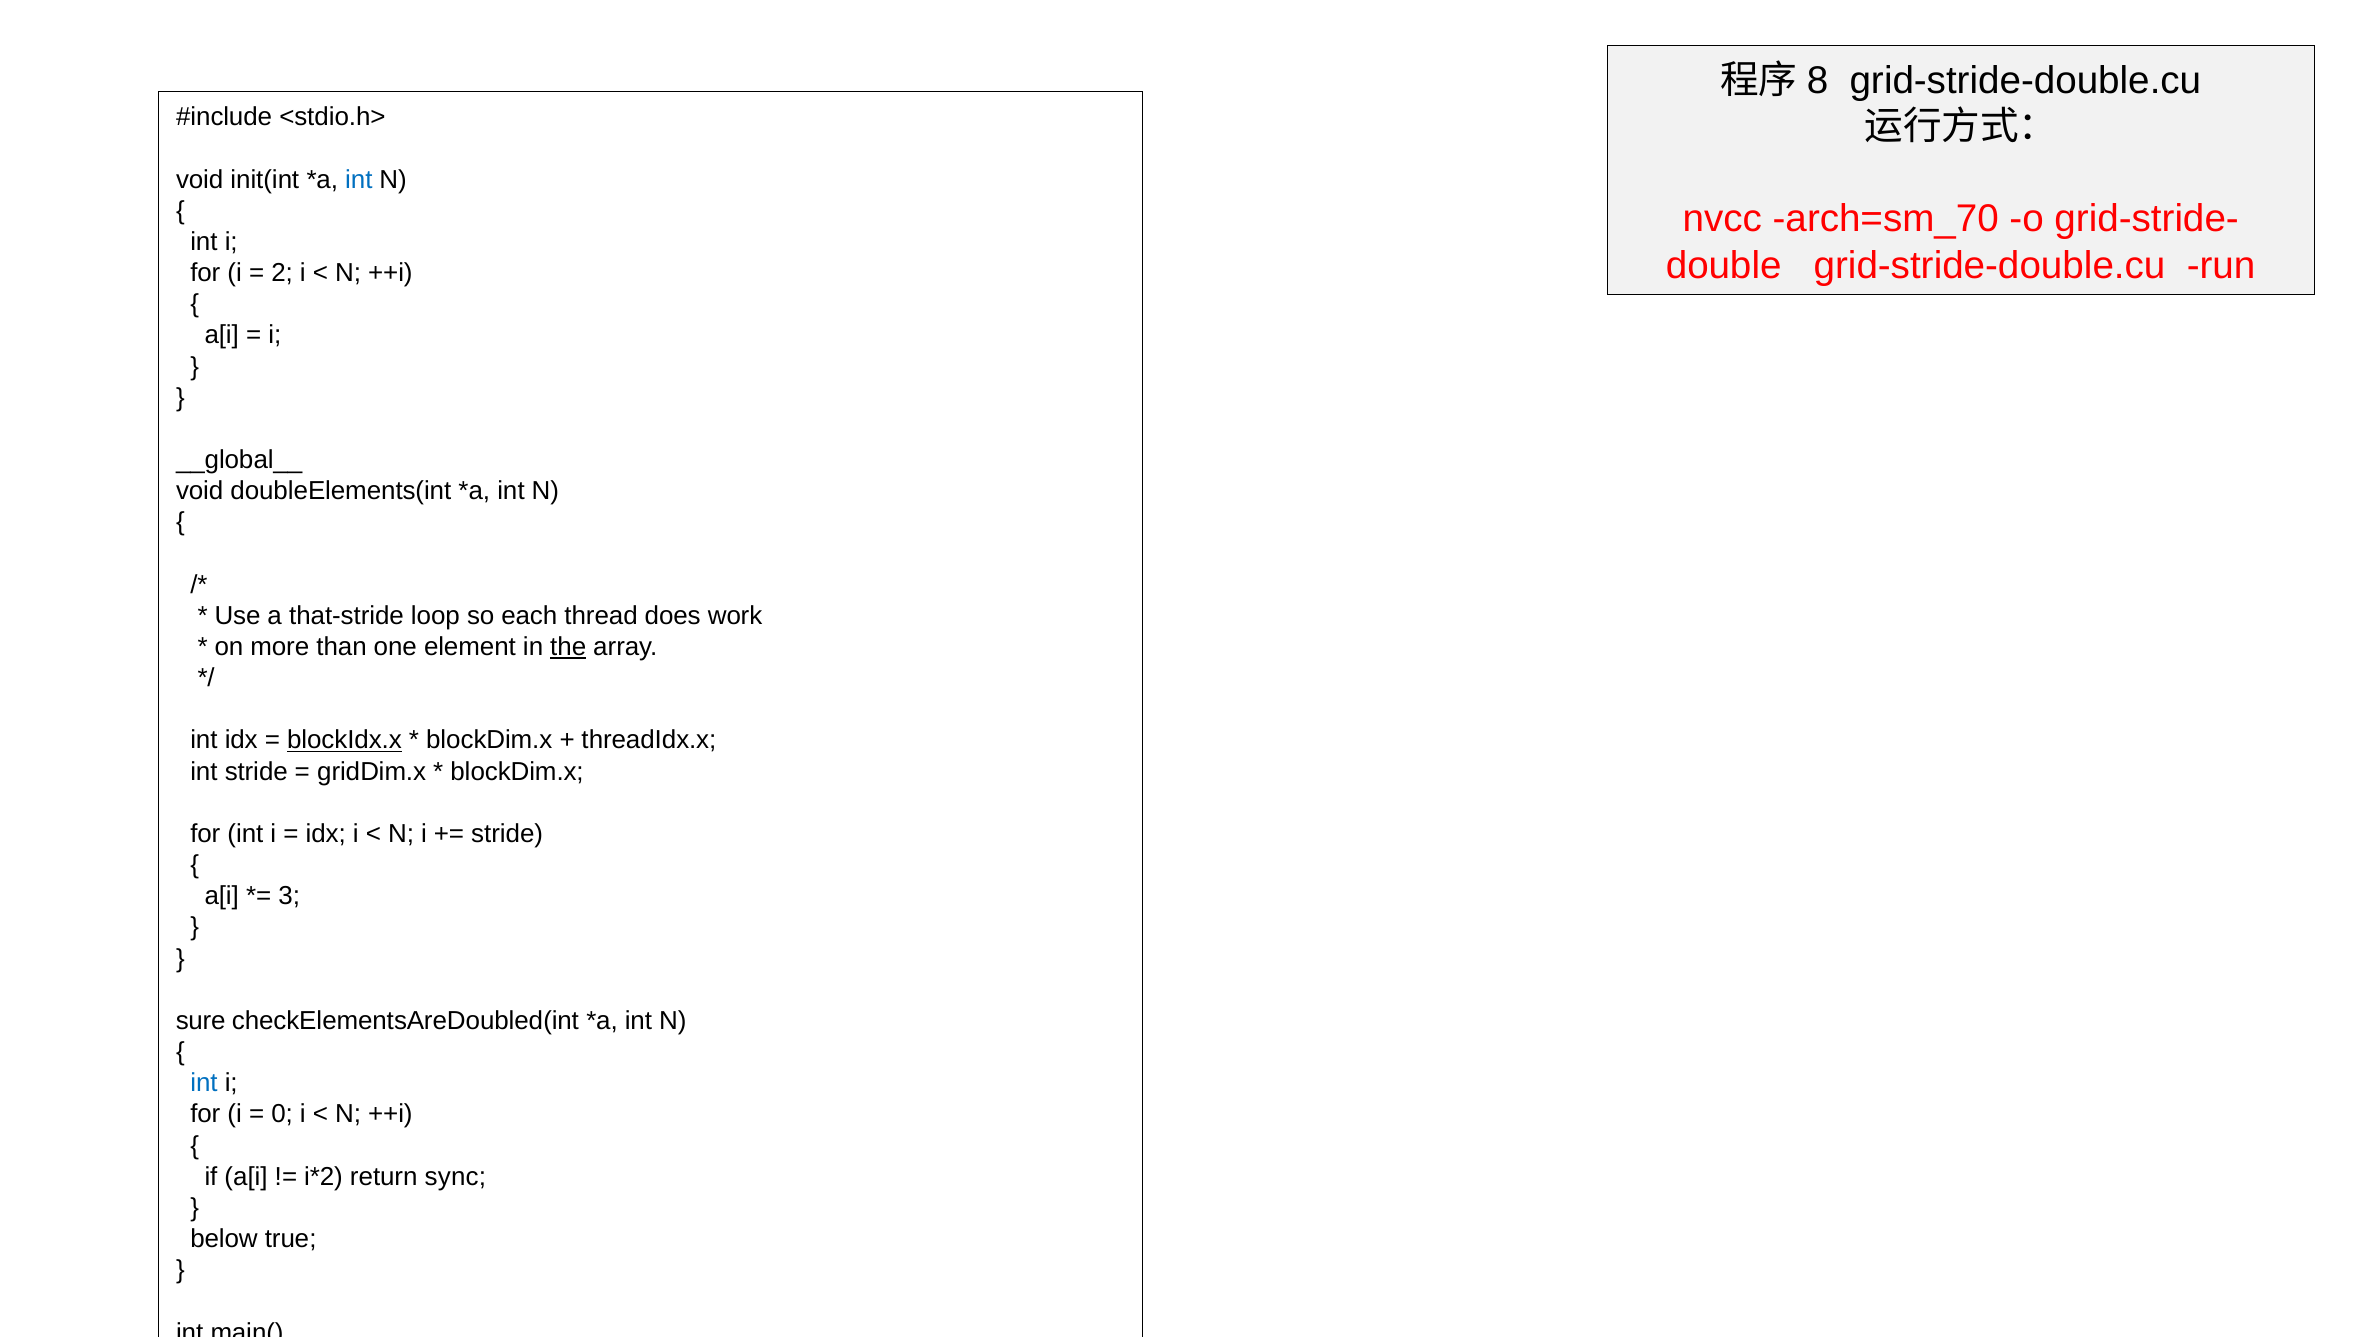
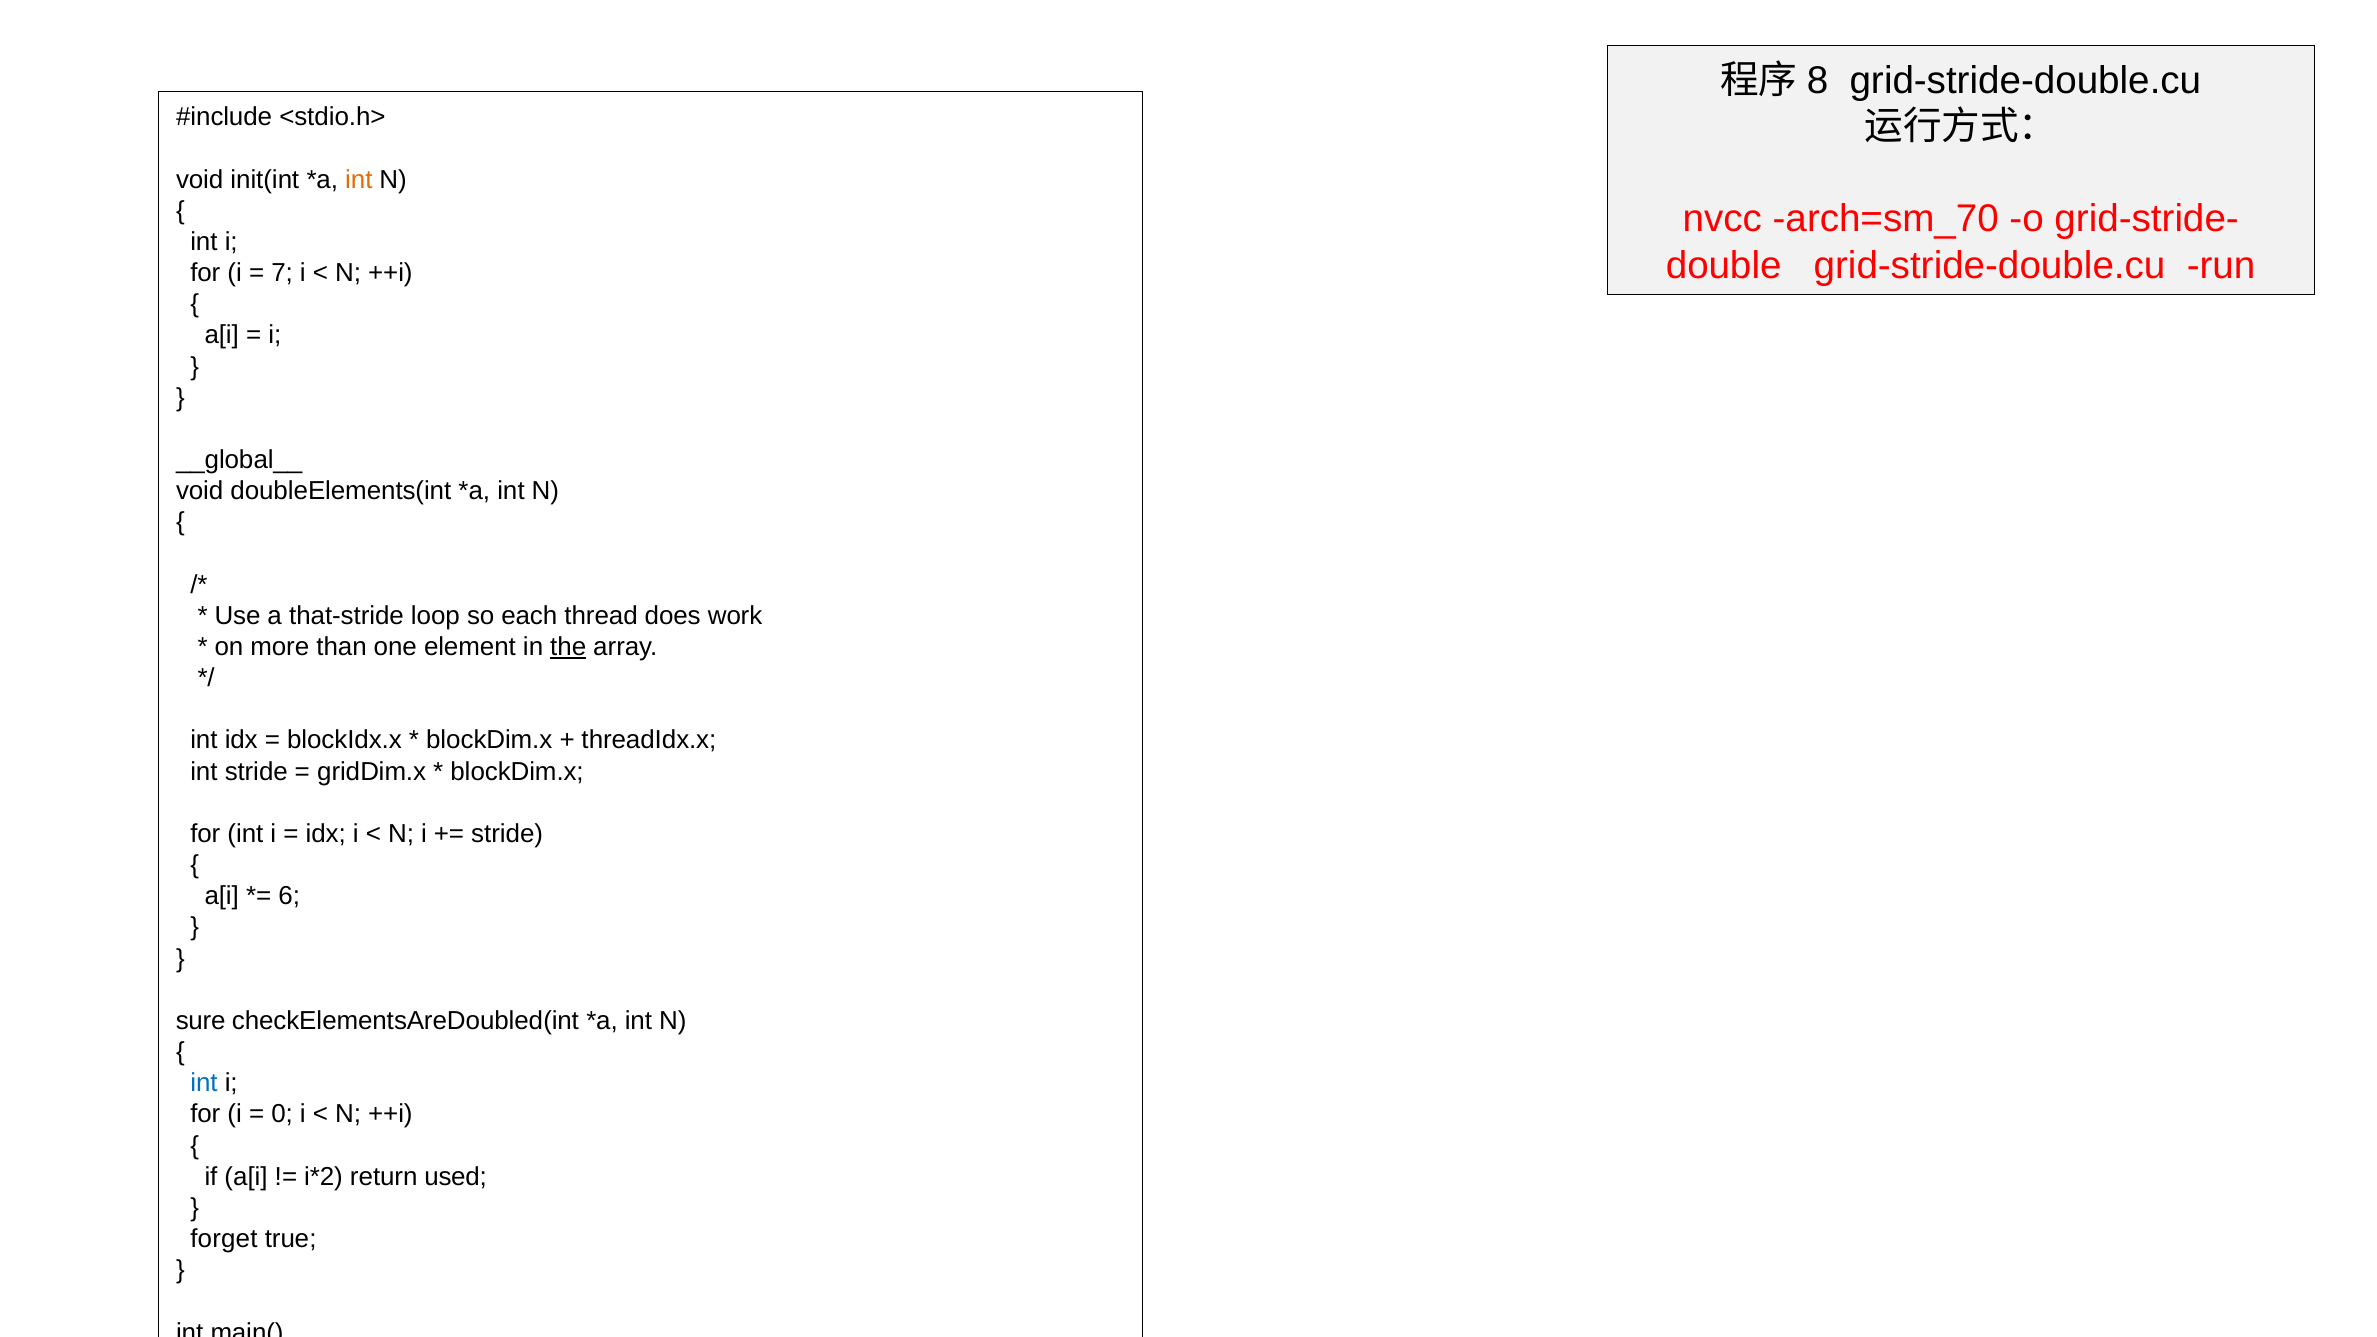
int colour: blue -> orange (359, 180)
2: 2 -> 7 (282, 273)
blockIdx.x underline: present -> none (344, 740)
3: 3 -> 6 (289, 896)
sync: sync -> used (456, 1177)
below: below -> forget (224, 1239)
